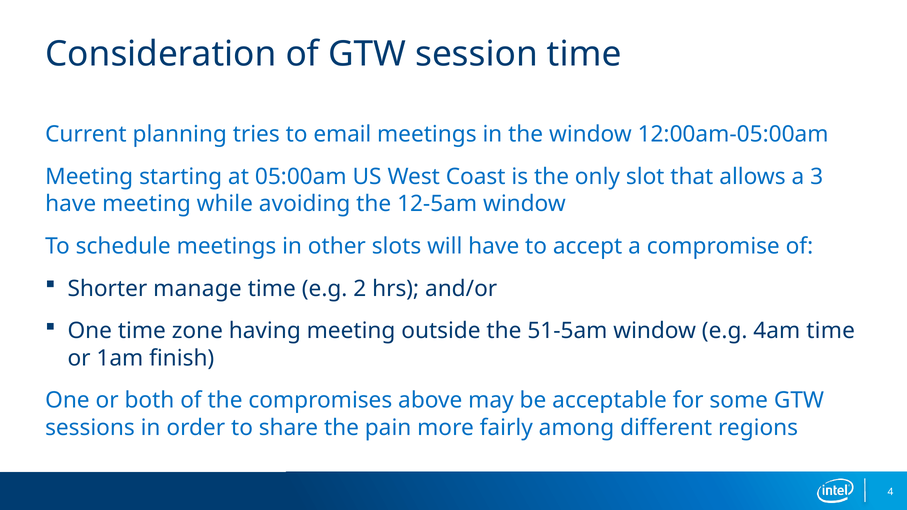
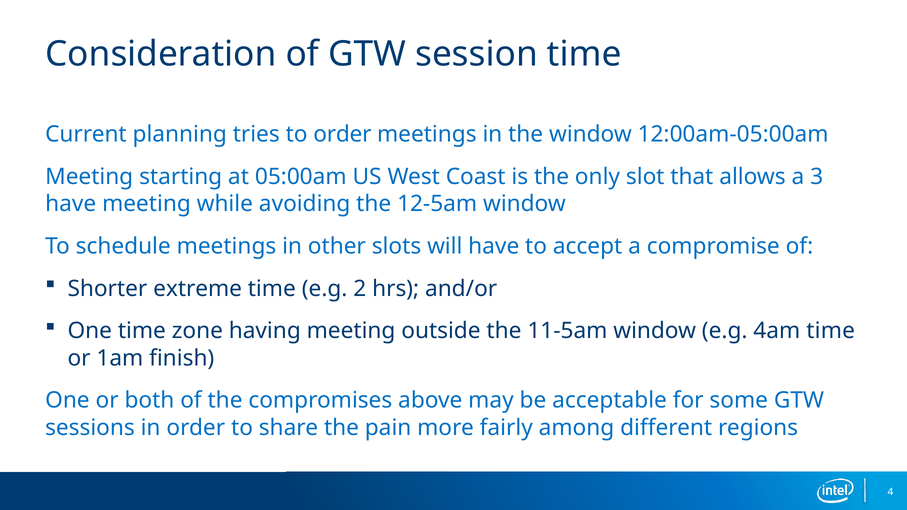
to email: email -> order (342, 135)
manage: manage -> extreme (198, 289)
51-5am: 51-5am -> 11-5am (567, 331)
